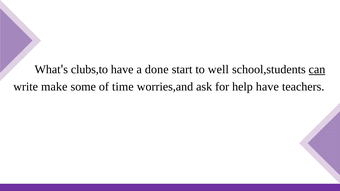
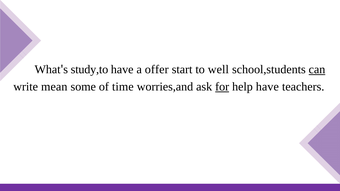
clubs,to: clubs,to -> study,to (89, 70)
done: done -> offer (157, 70)
make: make -> mean (54, 87)
for underline: none -> present (222, 87)
